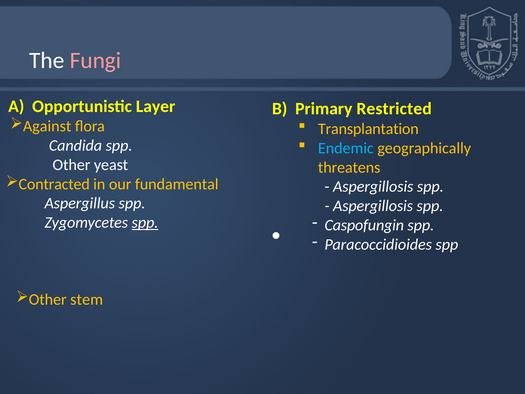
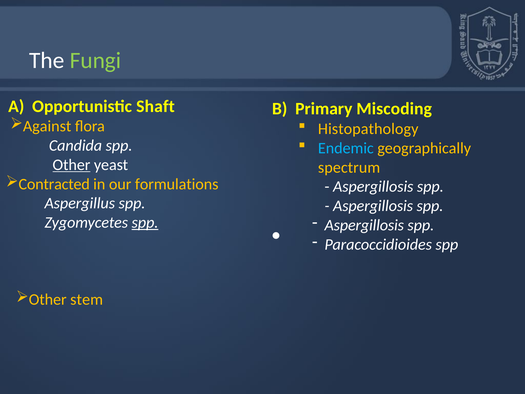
Fungi colour: pink -> light green (95, 60)
Layer: Layer -> Shaft (155, 106)
Restricted: Restricted -> Miscoding (394, 109)
Transplantation: Transplantation -> Histopathology (368, 129)
Other underline: none -> present (71, 165)
threatens: threatens -> spectrum (349, 167)
fundamental: fundamental -> formulations (177, 184)
Caspofungin: Caspofungin -> Aspergillosis (364, 225)
